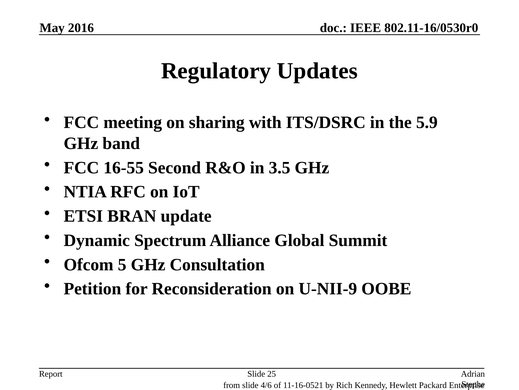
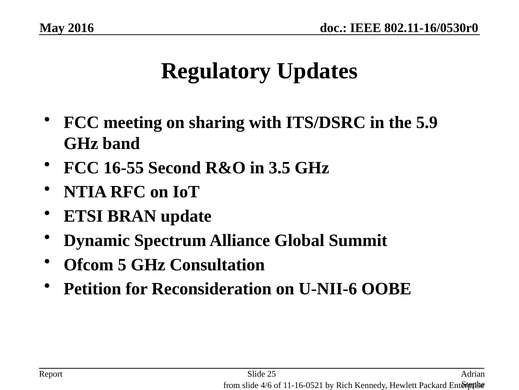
U-NII-9: U-NII-9 -> U-NII-6 (328, 288)
